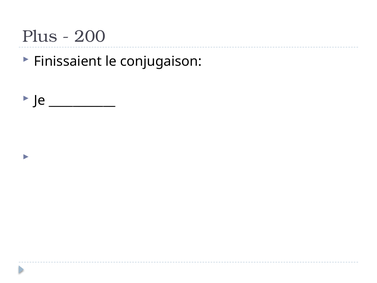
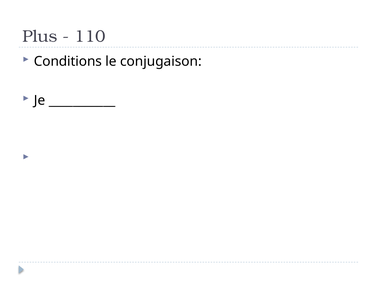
200: 200 -> 110 (90, 36)
Finissaient: Finissaient -> Conditions (68, 61)
